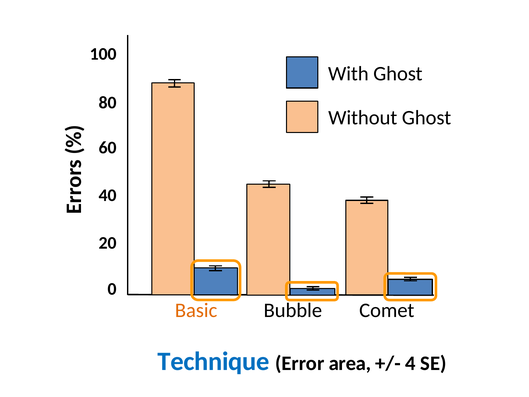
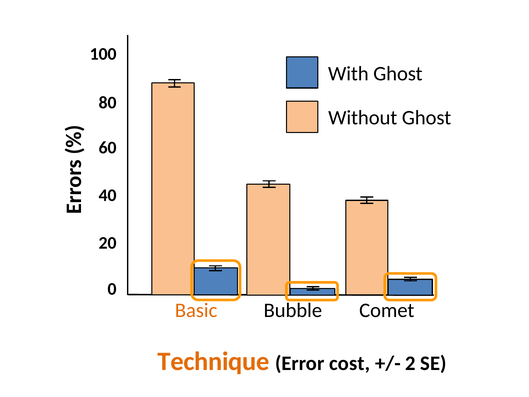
Technique colour: blue -> orange (213, 361)
area: area -> cost (350, 363)
4: 4 -> 2 (410, 363)
